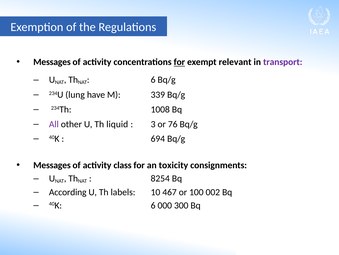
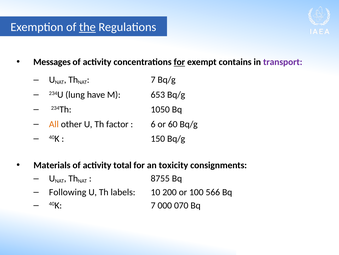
the underline: none -> present (87, 27)
relevant: relevant -> contains (235, 62)
6: 6 -> 7 (153, 79)
339: 339 -> 653 (158, 95)
1008: 1008 -> 1050 (160, 109)
All colour: purple -> orange (54, 124)
liquid: liquid -> factor (117, 124)
3: 3 -> 6 (153, 124)
76: 76 -> 60 (173, 124)
694: 694 -> 150 (158, 138)
Messages: Messages -> Materials (52, 165)
class: class -> total (123, 165)
8254: 8254 -> 8755 (160, 178)
According: According -> Following (68, 192)
467: 467 -> 200 (170, 192)
002: 002 -> 566 (213, 192)
40K 6: 6 -> 7 (153, 205)
300: 300 -> 070 (181, 205)
